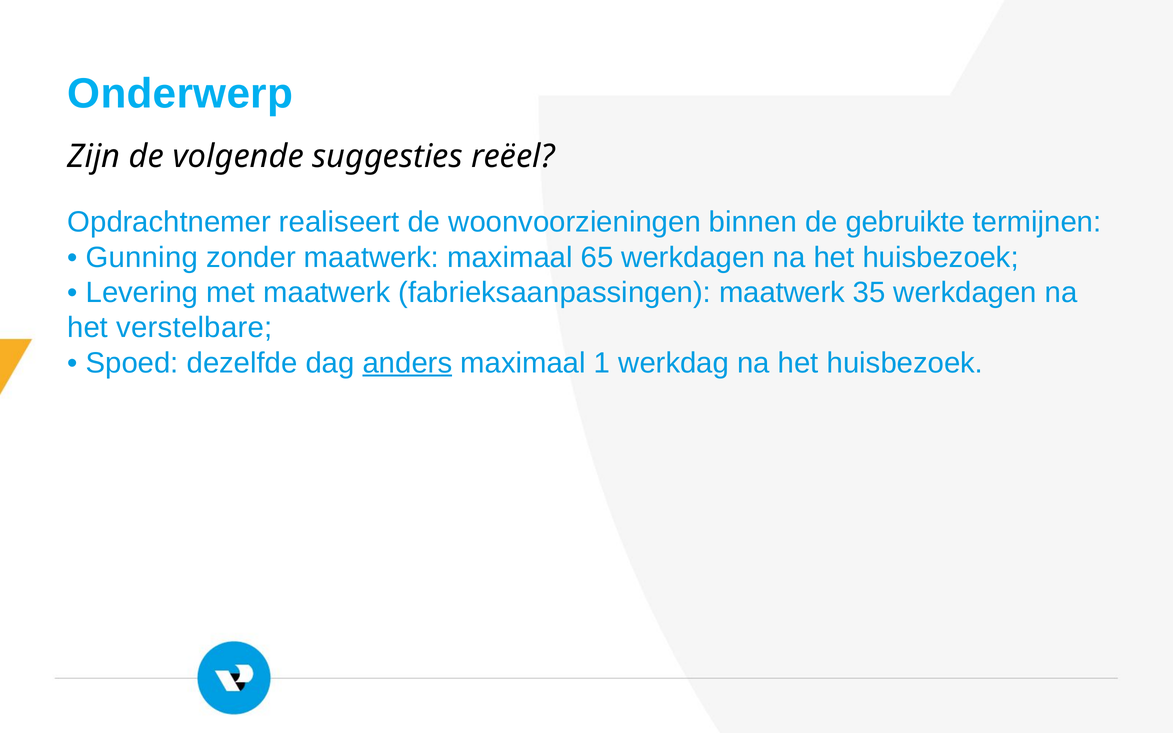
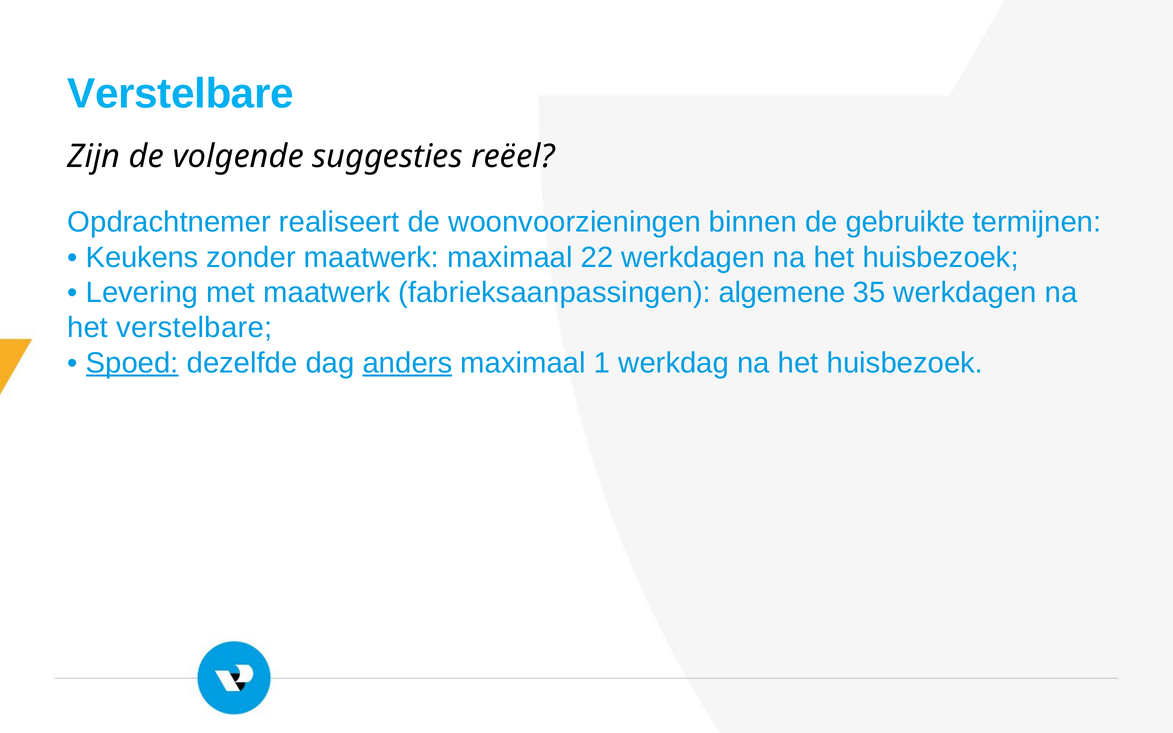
Onderwerp: Onderwerp -> Verstelbare (181, 94)
Gunning: Gunning -> Keukens (142, 257)
65: 65 -> 22 (597, 257)
fabrieksaanpassingen maatwerk: maatwerk -> algemene (782, 293)
Spoed underline: none -> present (132, 363)
